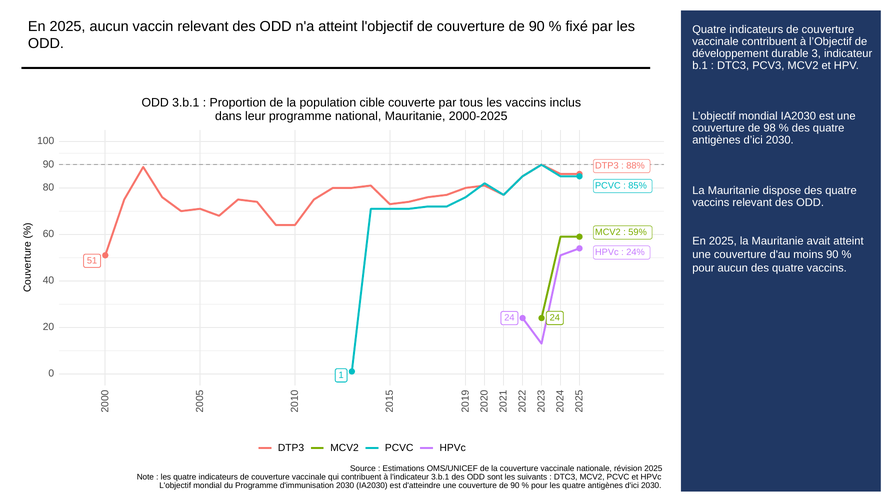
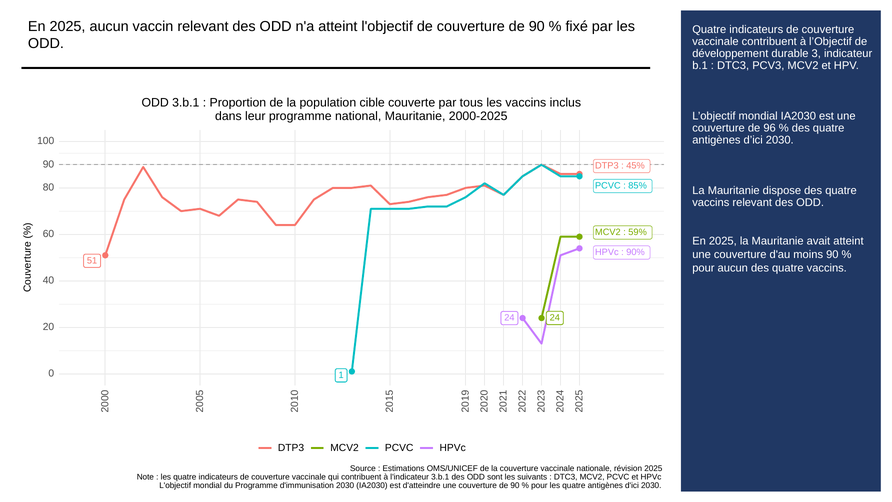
98: 98 -> 96 (770, 128)
88%: 88% -> 45% (636, 166)
24%: 24% -> 90% (636, 252)
